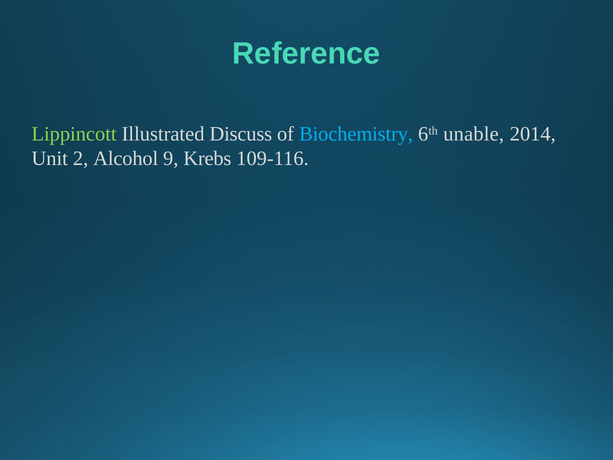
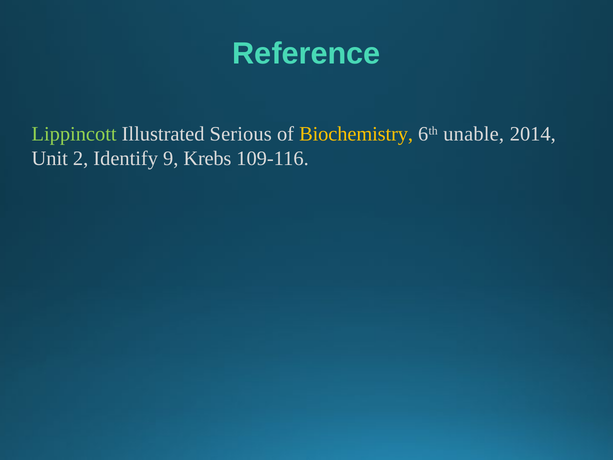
Discuss: Discuss -> Serious (241, 134)
Biochemistry colour: light blue -> yellow (356, 134)
Alcohol: Alcohol -> Identify (126, 158)
